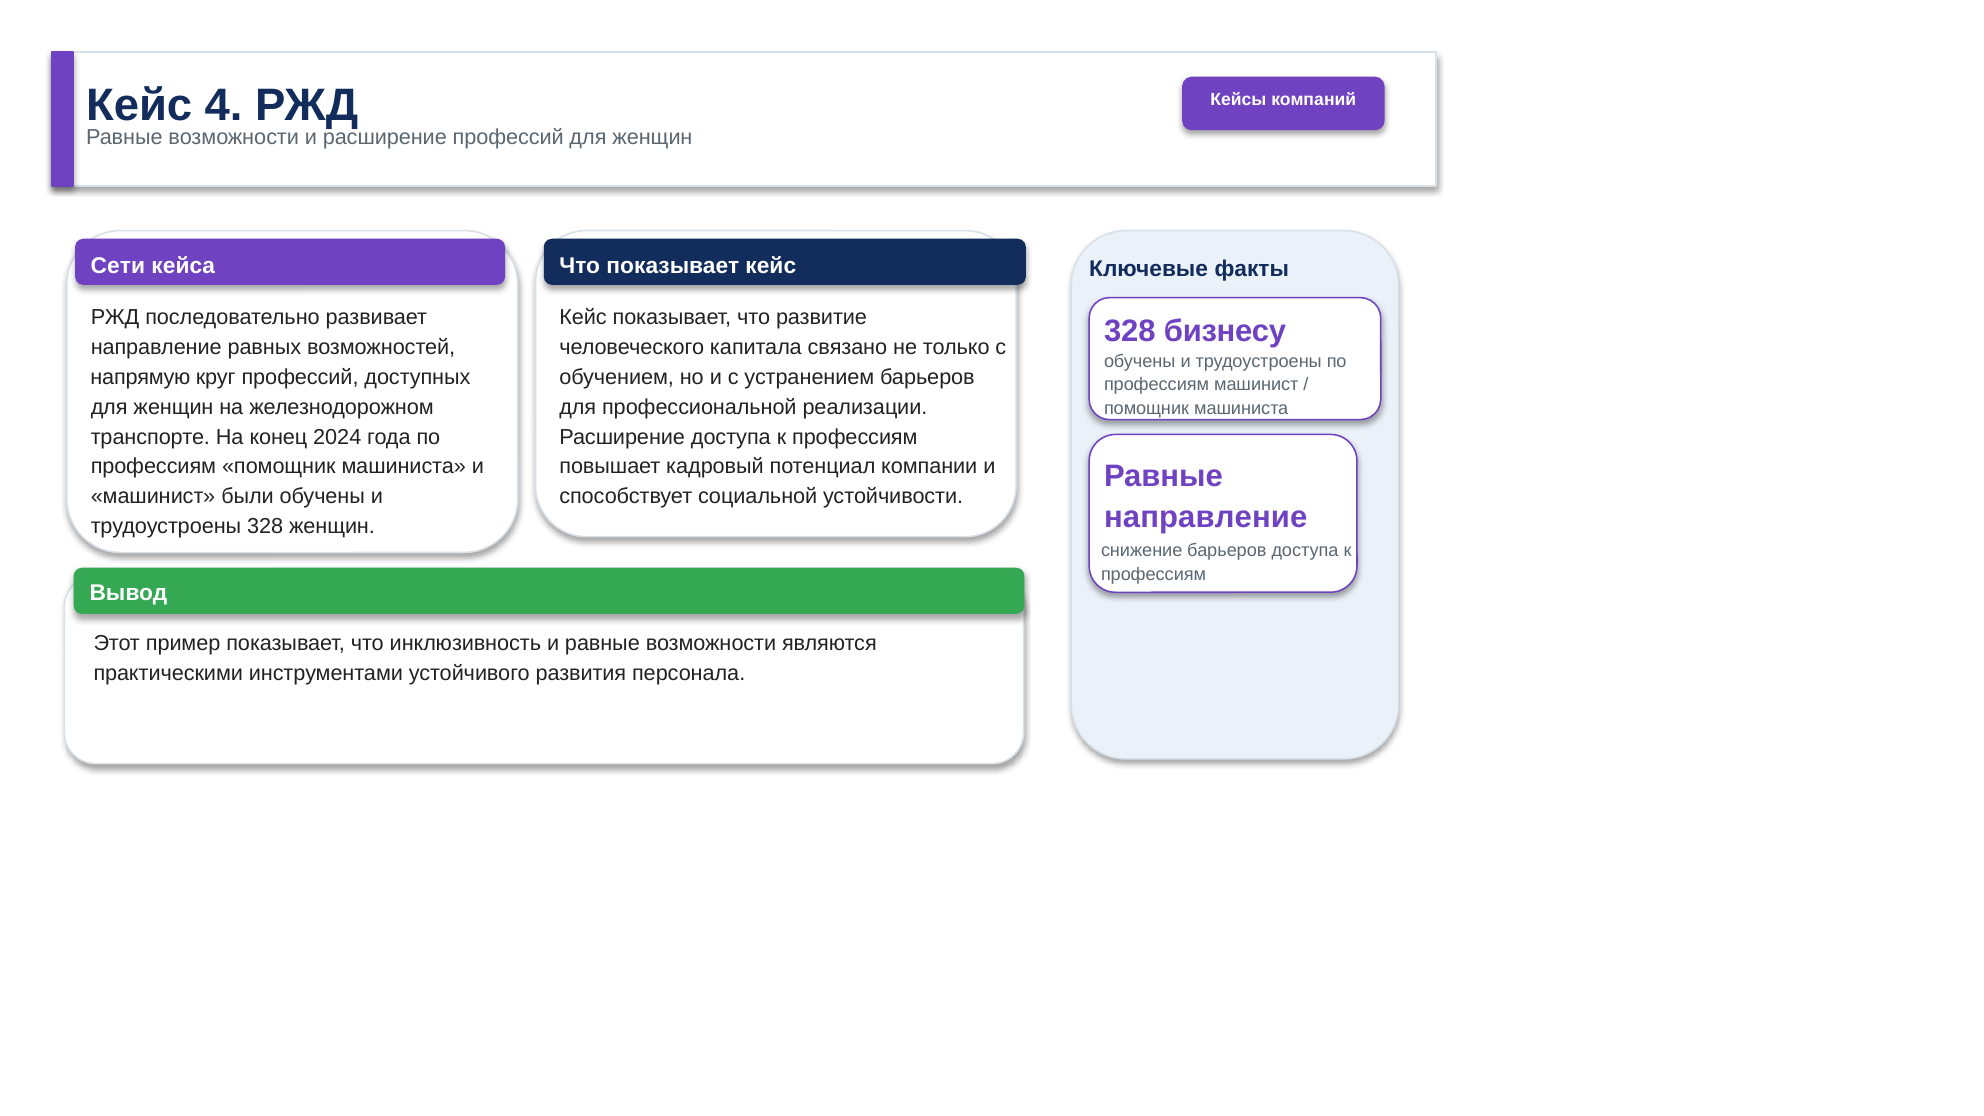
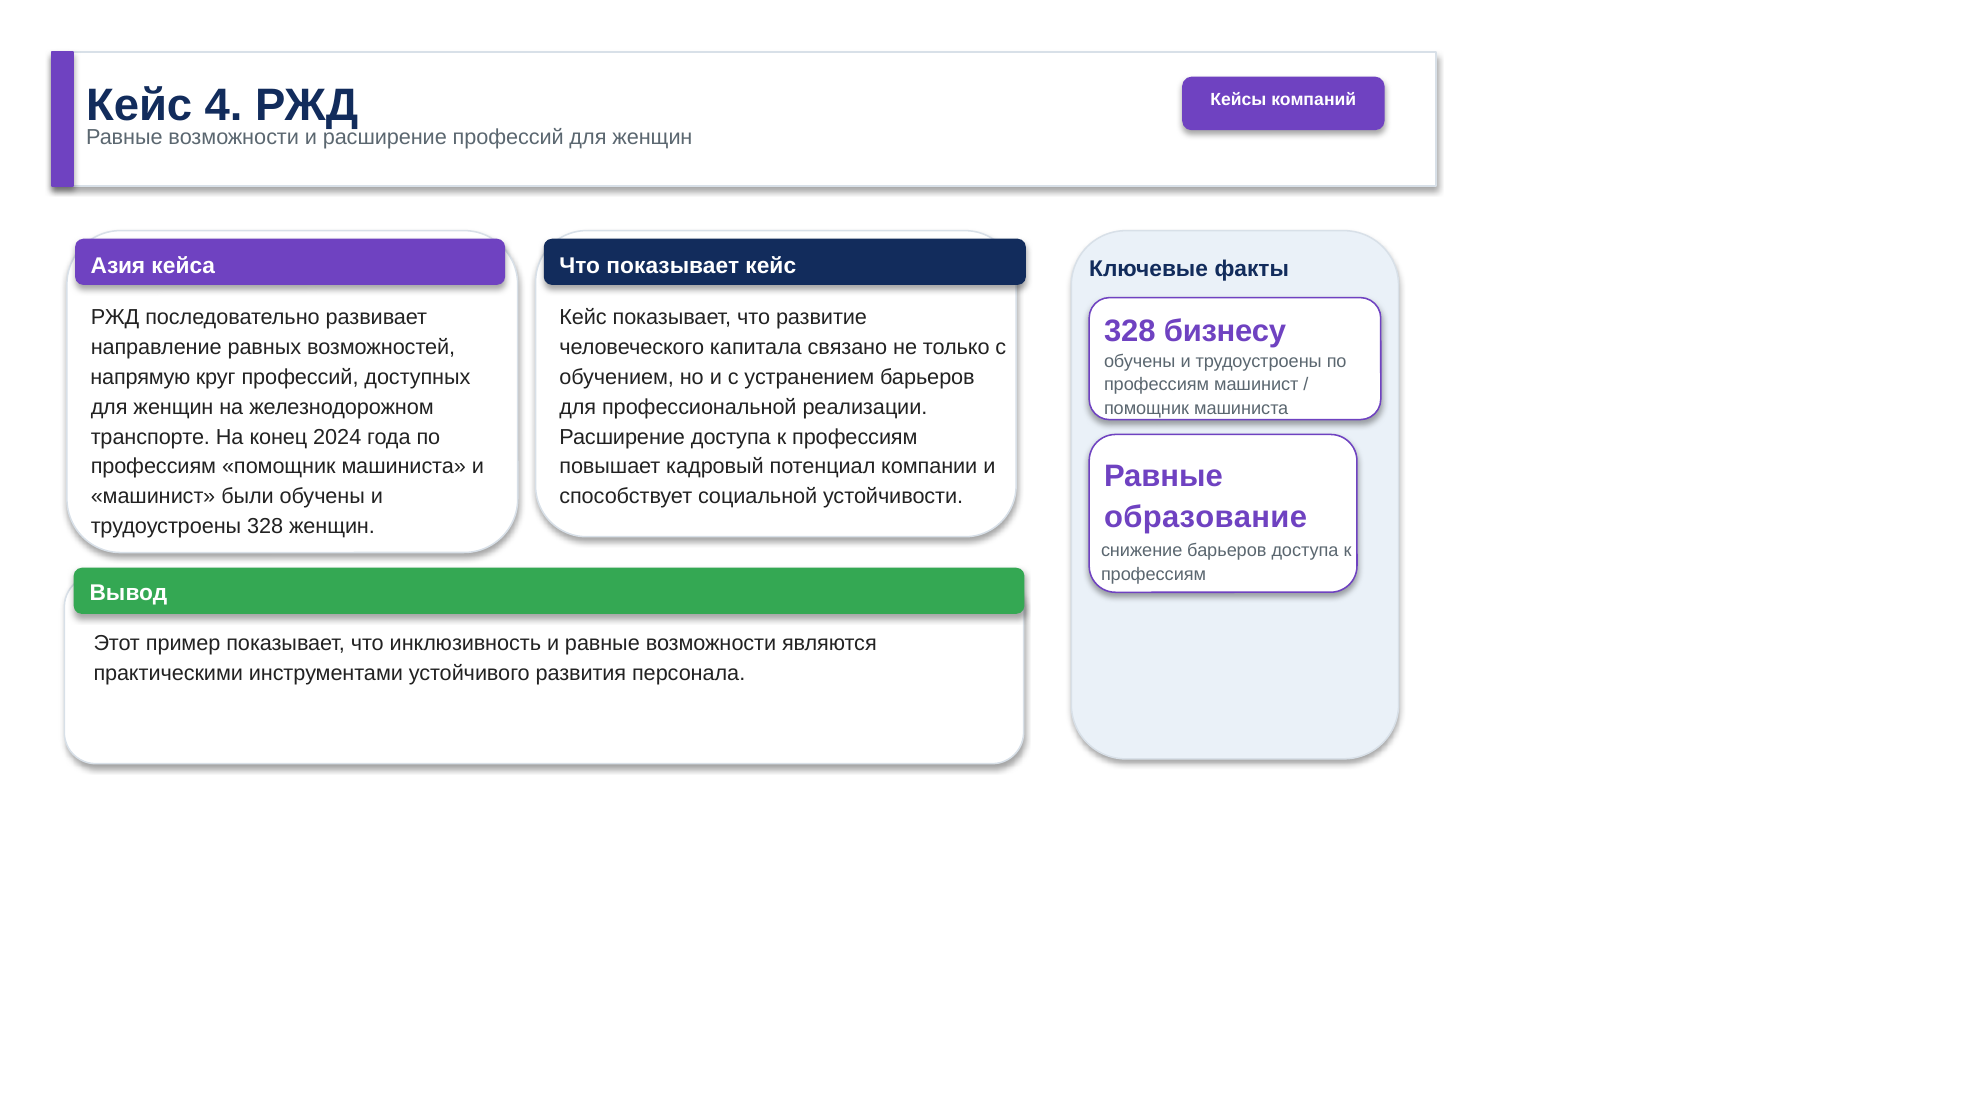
Сети: Сети -> Азия (118, 266)
направление: направление -> образование (1206, 518)
